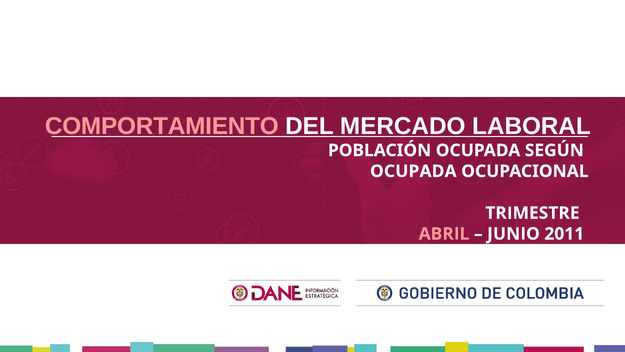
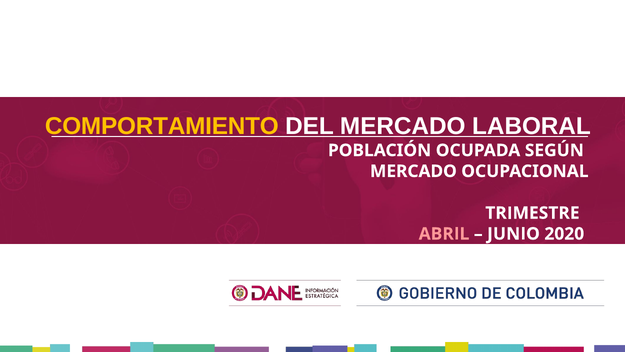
COMPORTAMIENTO colour: pink -> yellow (162, 126)
OCUPADA: OCUPADA -> MERCADO (413, 171)
2011: 2011 -> 2020 (564, 234)
